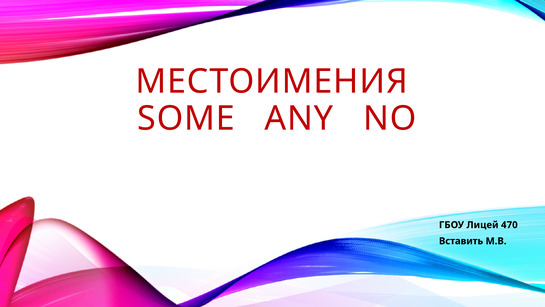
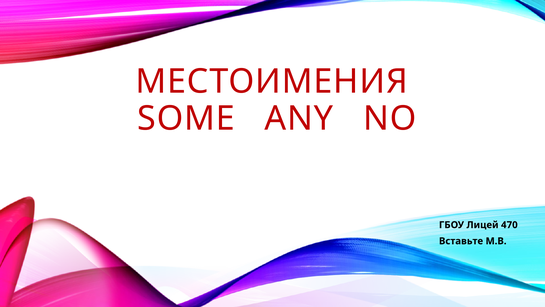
Вставить: Вставить -> Вставьте (461, 241)
